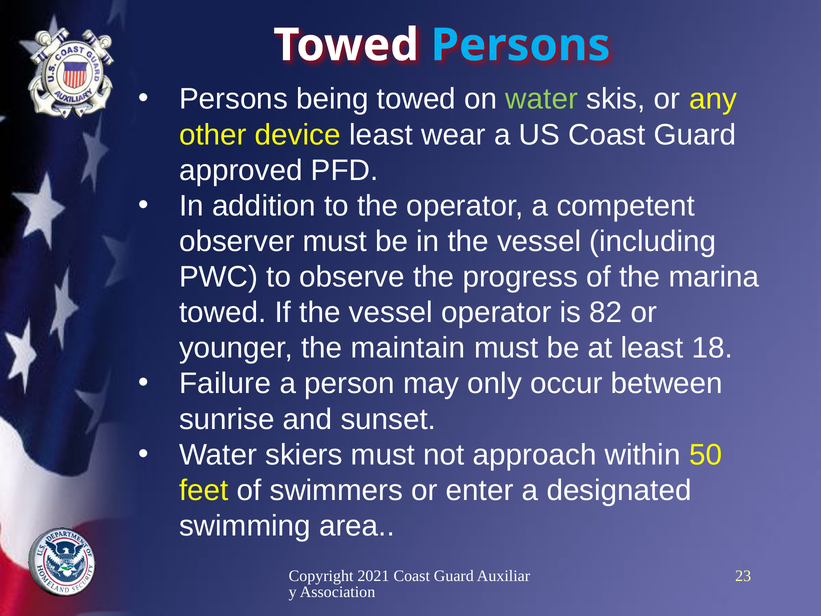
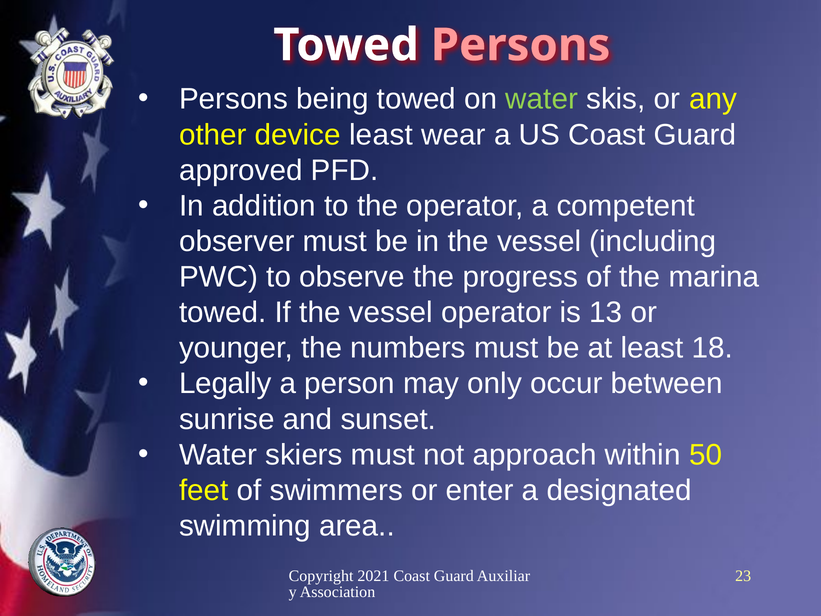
Persons colour: light blue -> pink (521, 45)
82: 82 -> 13 (606, 312)
maintain: maintain -> numbers (408, 348)
Failure: Failure -> Legally (225, 384)
